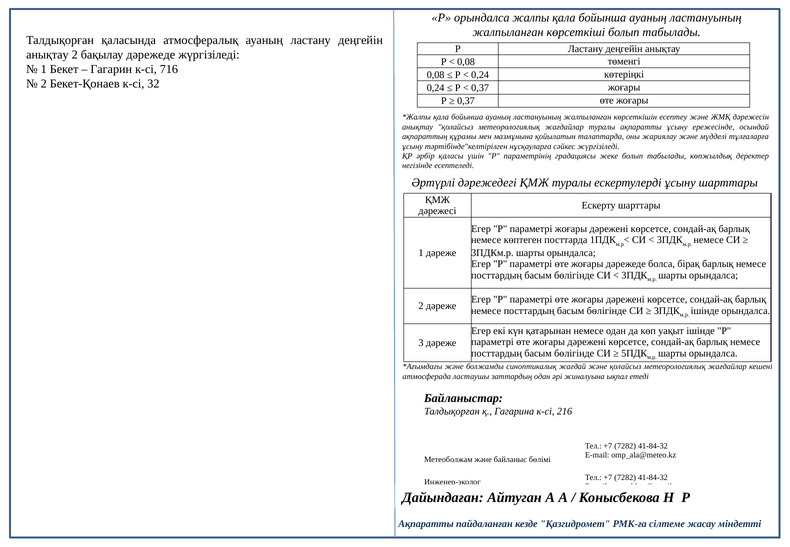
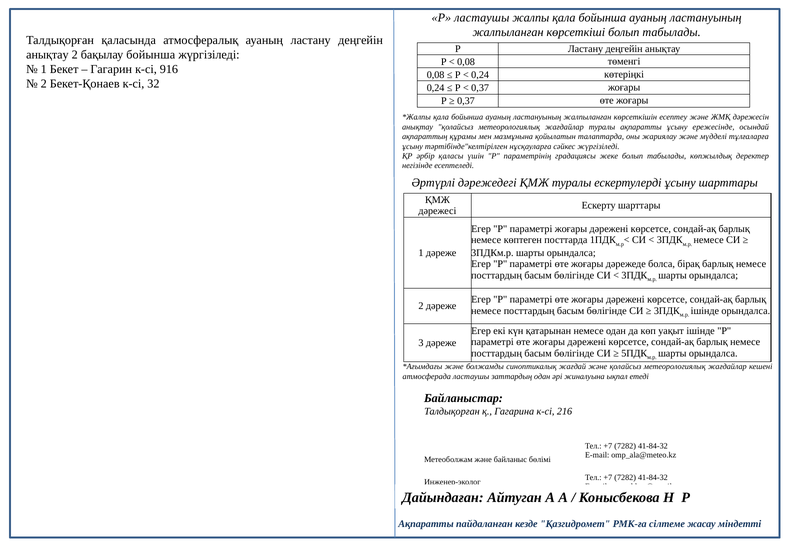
Р орындалса: орындалса -> ластаушы (482, 18)
бақылау дәрежеде: дәрежеде -> бойынша (151, 55)
716: 716 -> 916 (169, 69)
